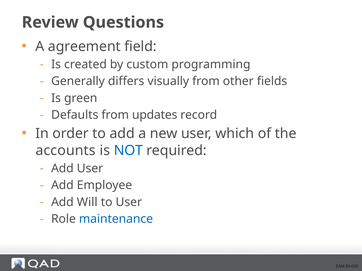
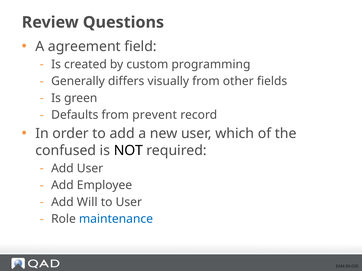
updates: updates -> prevent (155, 115)
accounts: accounts -> confused (66, 151)
NOT colour: blue -> black (128, 151)
